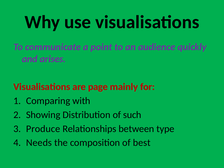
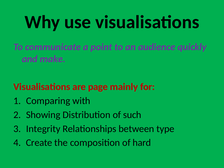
arises: arises -> make (53, 59)
Produce: Produce -> Integrity (43, 129)
Needs: Needs -> Create (39, 143)
best: best -> hard (142, 143)
